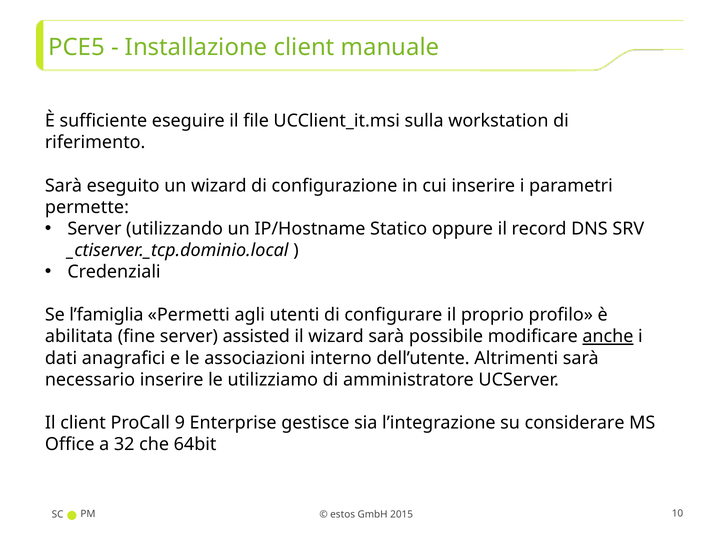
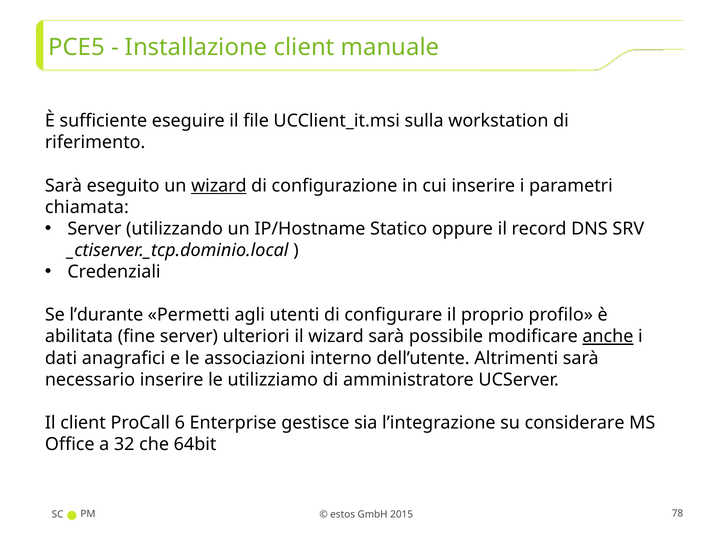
wizard underline: none -> present (219, 186)
permette: permette -> chiamata (87, 207)
l’famiglia: l’famiglia -> l’durante (106, 315)
assisted: assisted -> ulteriori (256, 337)
9: 9 -> 6 (180, 423)
10: 10 -> 78 (677, 514)
